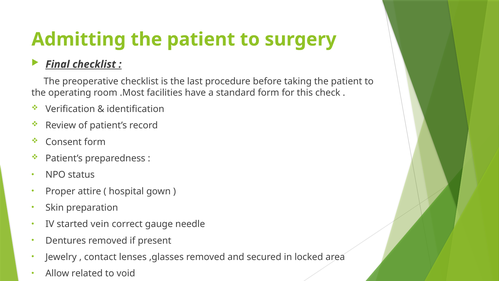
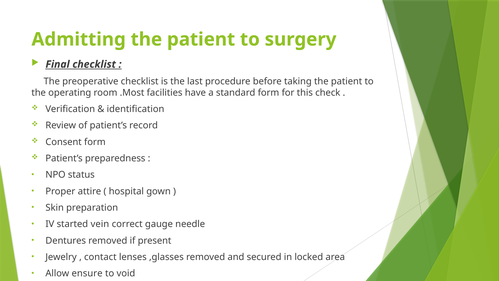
related: related -> ensure (87, 273)
